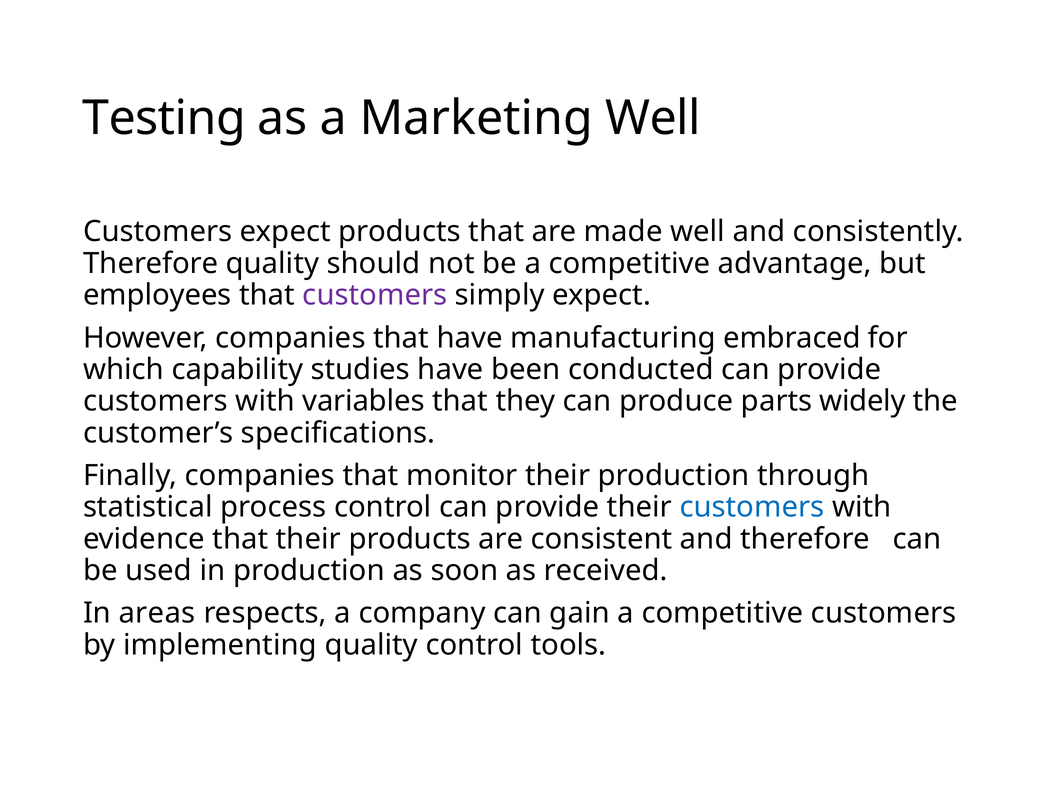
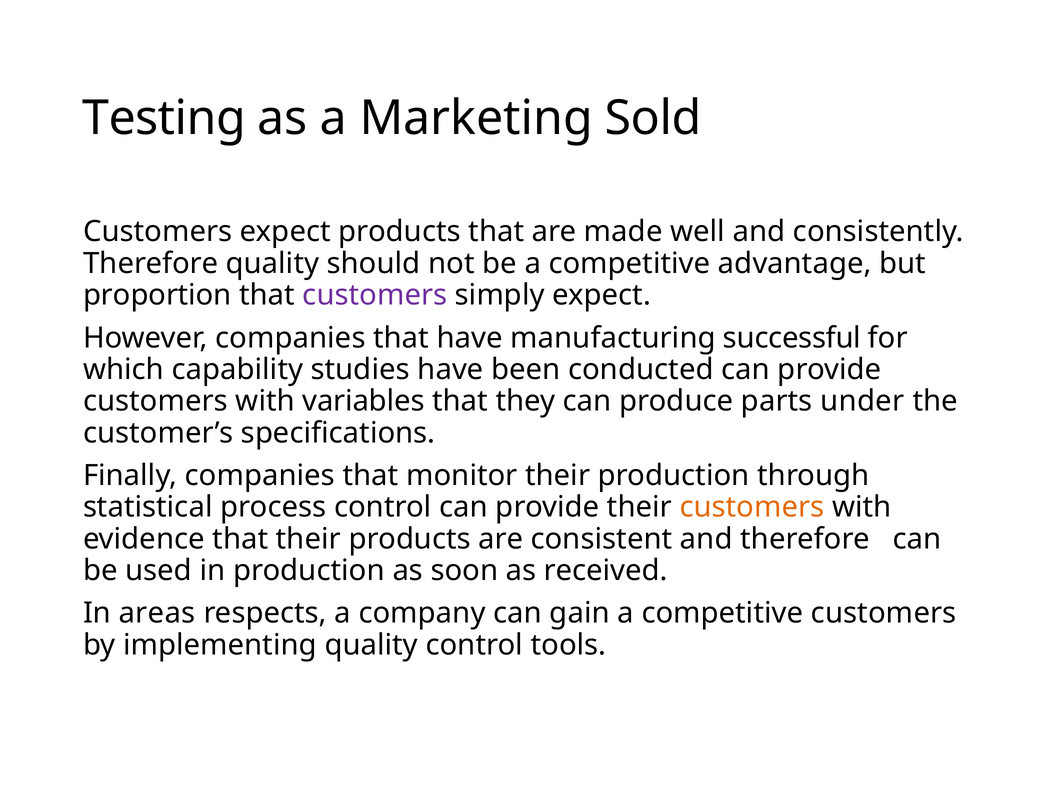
Marketing Well: Well -> Sold (653, 118)
employees: employees -> proportion (157, 295)
embraced: embraced -> successful (792, 338)
widely: widely -> under (862, 401)
customers colour: blue -> orange (752, 507)
